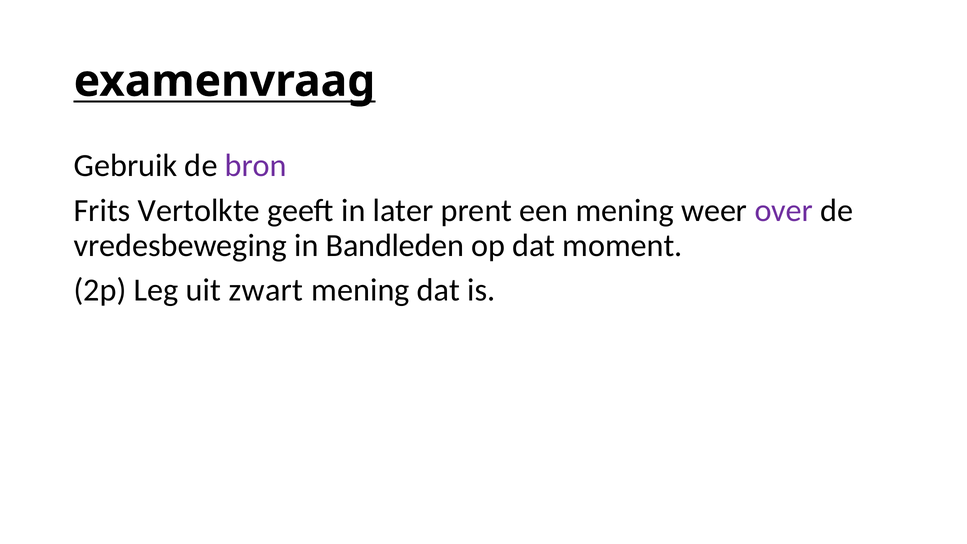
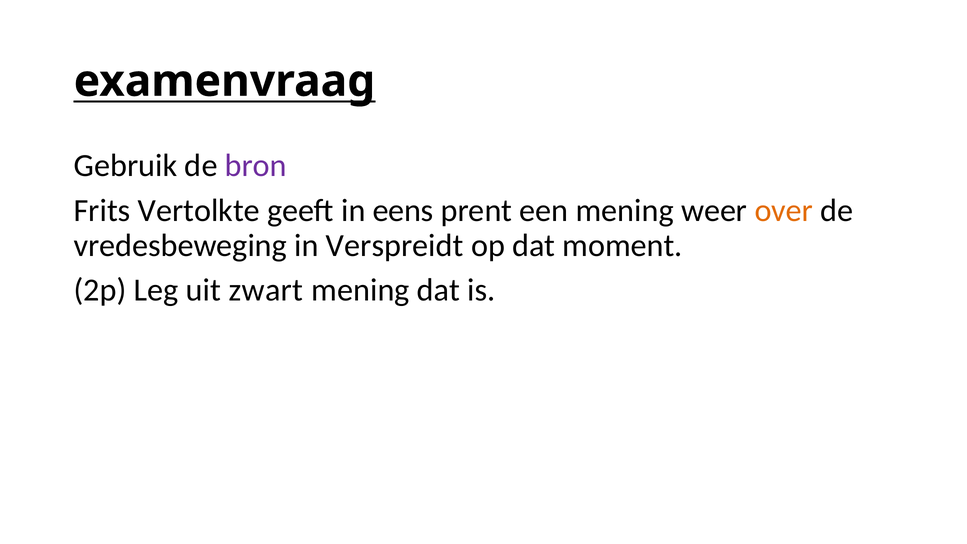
later: later -> eens (403, 211)
over colour: purple -> orange (784, 211)
Bandleden: Bandleden -> Verspreidt (395, 245)
